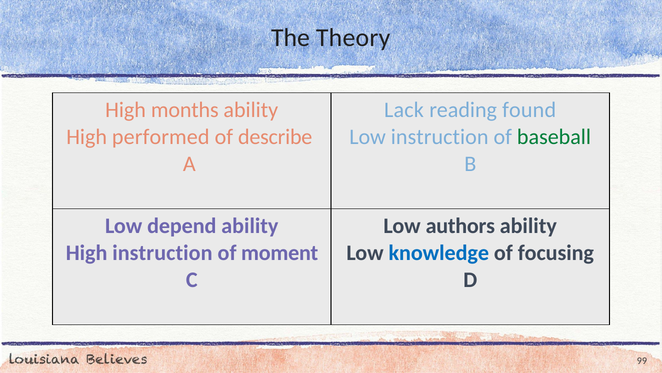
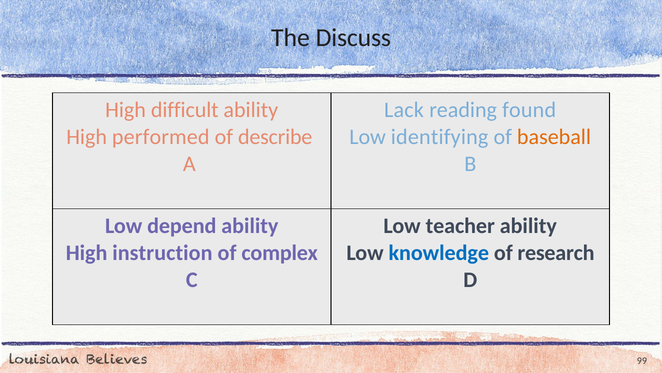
Theory: Theory -> Discuss (353, 38)
months: months -> difficult (185, 110)
Low instruction: instruction -> identifying (440, 137)
baseball colour: green -> orange (554, 137)
authors: authors -> teacher (460, 225)
moment: moment -> complex (280, 252)
focusing: focusing -> research (556, 252)
